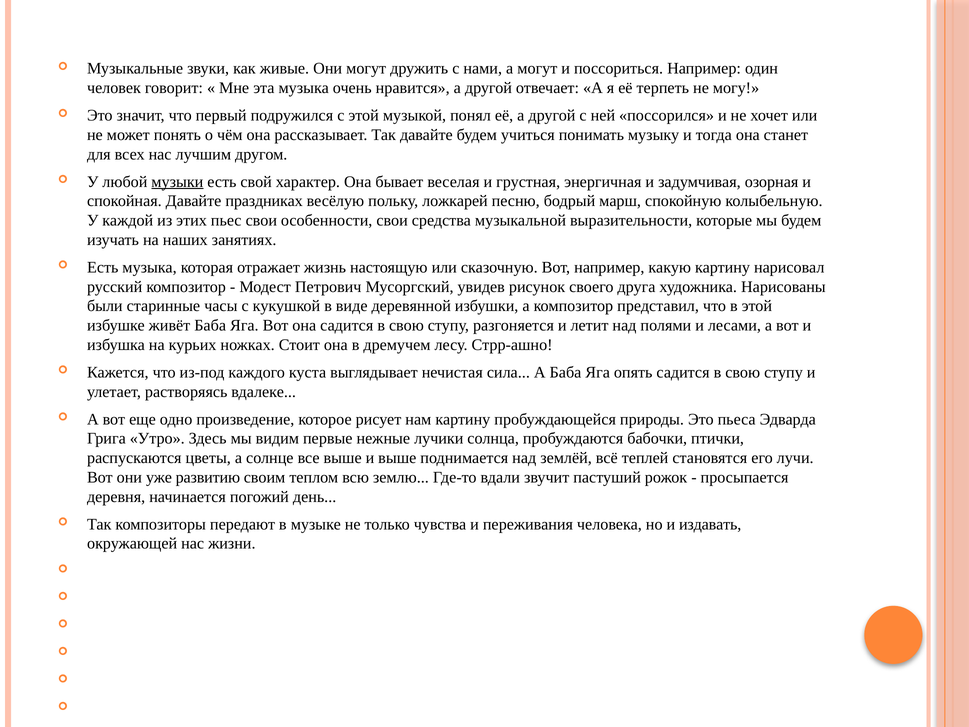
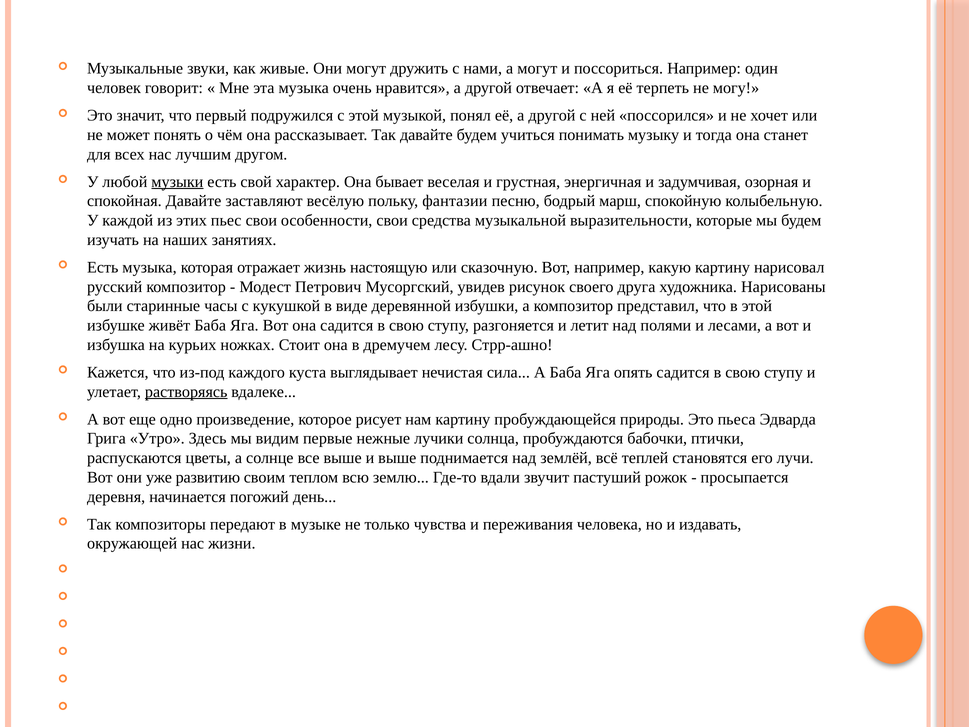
праздниках: праздниках -> заставляют (264, 201)
ложкарей: ложкарей -> фантазии (455, 201)
растворяясь underline: none -> present (186, 392)
